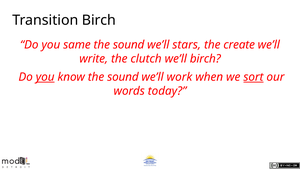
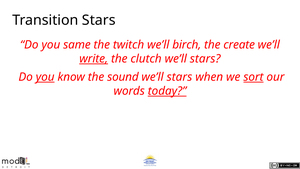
Transition Birch: Birch -> Stars (99, 20)
sound: sound -> twitch (129, 45)
stars: stars -> birch (187, 45)
write underline: none -> present (94, 59)
birch: birch -> stars (205, 59)
work: work -> stars (179, 77)
today underline: none -> present (167, 91)
